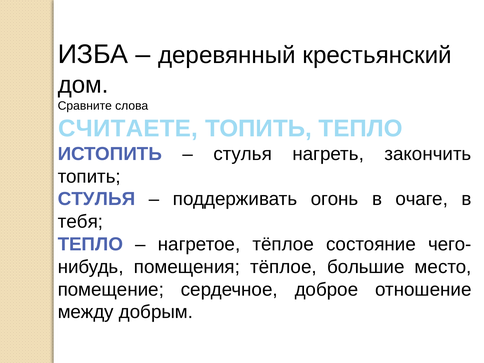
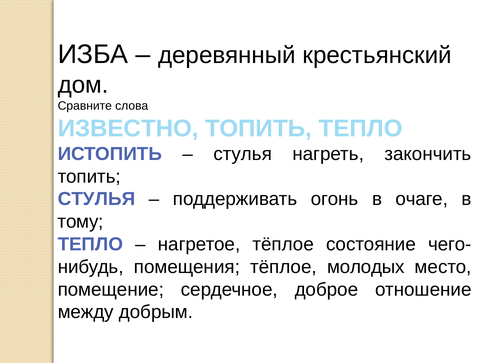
СЧИТАЕТЕ: СЧИТАЕТЕ -> ИЗВЕСТНО (128, 128)
тебя: тебя -> тому (81, 222)
большие: большие -> молодых (366, 267)
